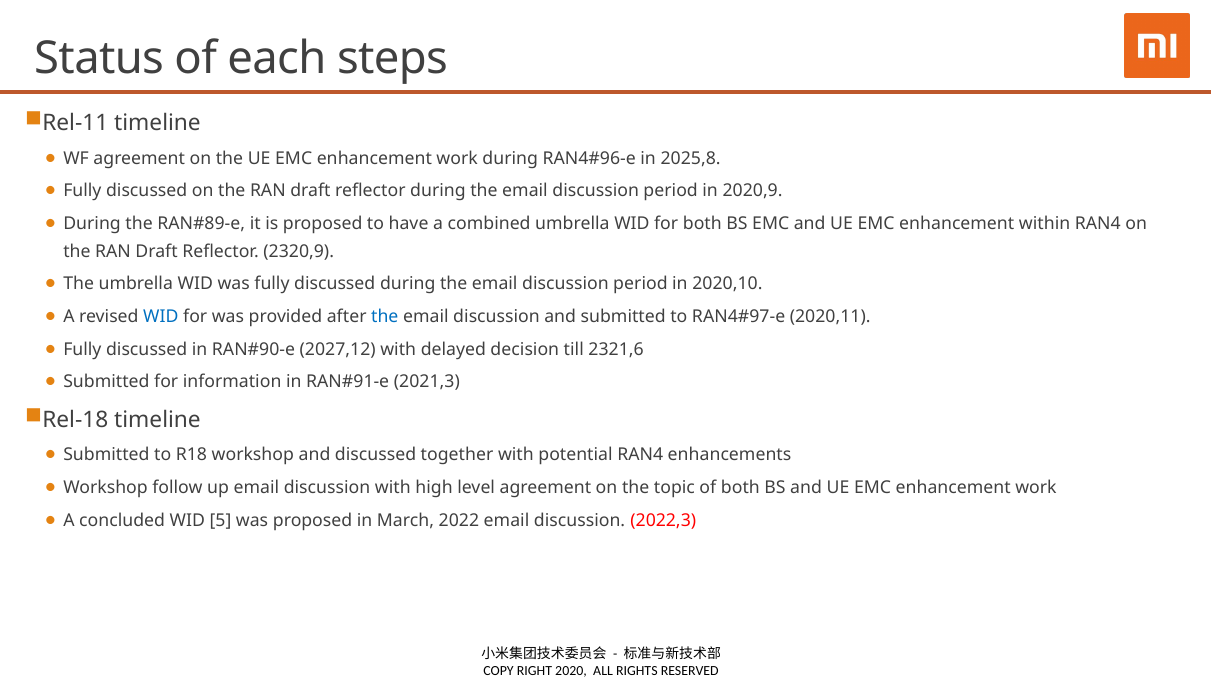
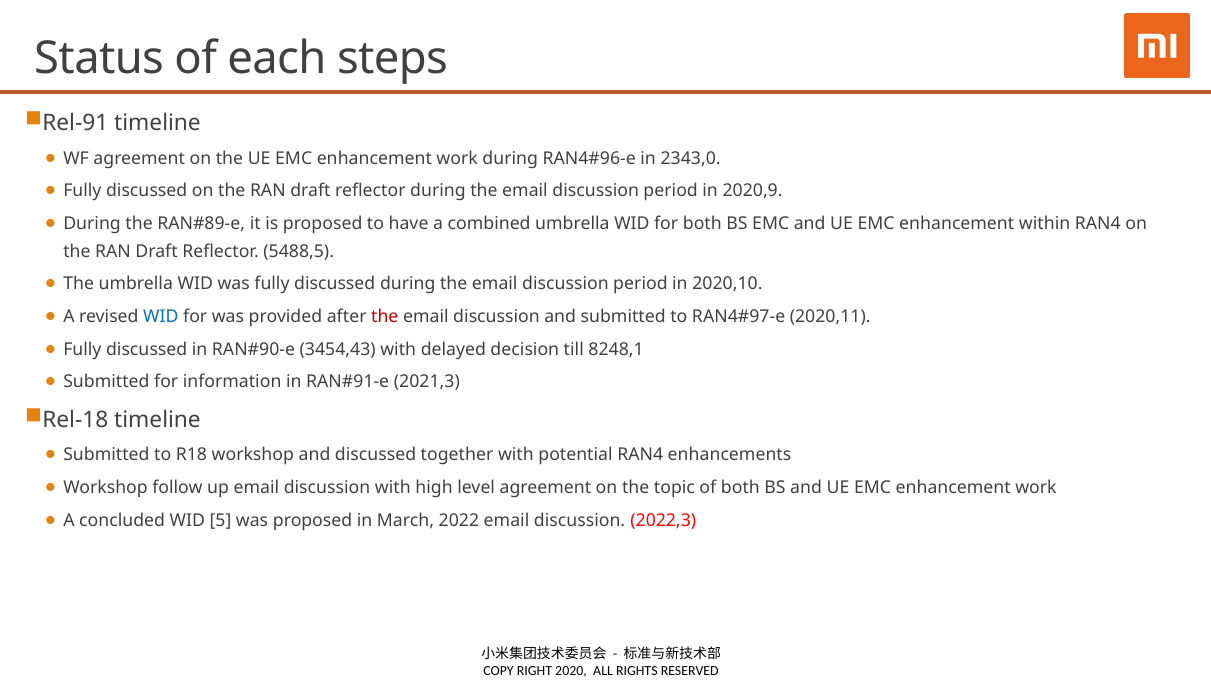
Rel-11: Rel-11 -> Rel-91 (75, 123)
2025,8: 2025,8 -> 2343,0 (691, 158)
2320,9: 2320,9 -> 5488,5 (299, 251)
the colour: blue -> red (385, 317)
2027,12: 2027,12 -> 3454,43 (338, 349)
2321,6: 2321,6 -> 8248,1 (616, 349)
